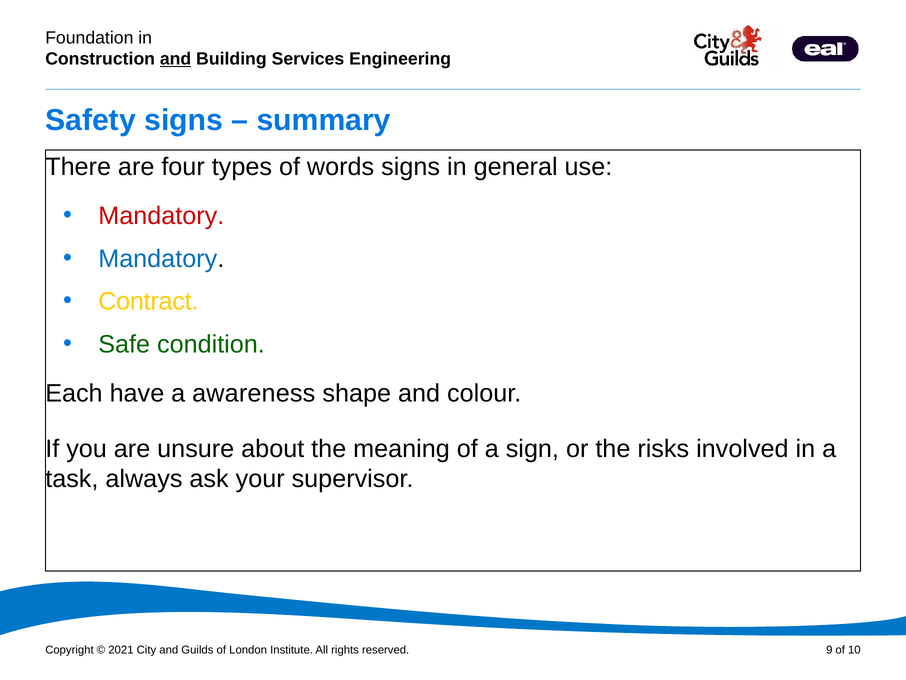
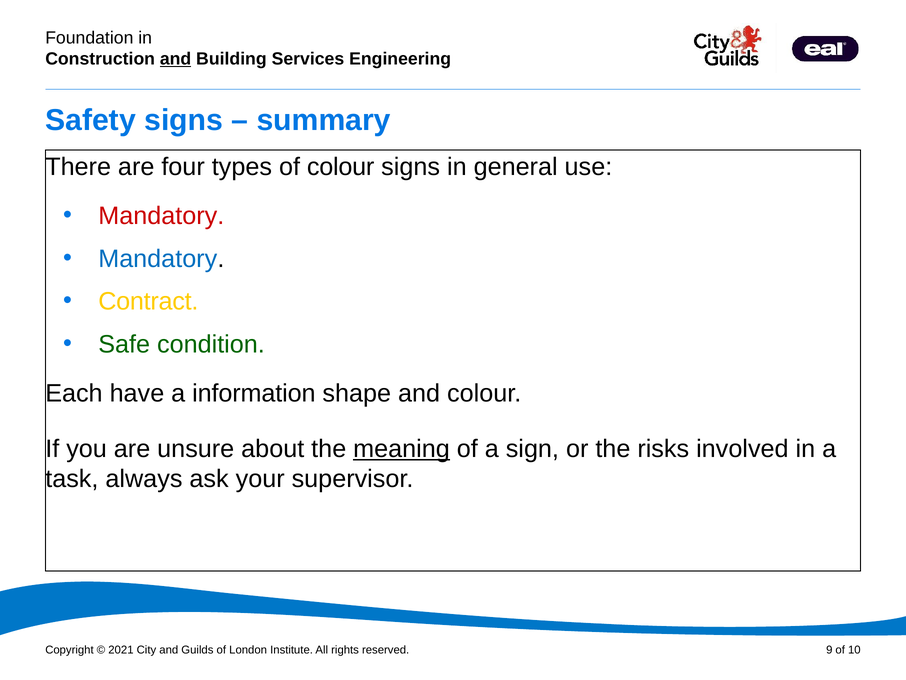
of words: words -> colour (341, 167)
awareness: awareness -> information (254, 393)
meaning underline: none -> present (402, 449)
